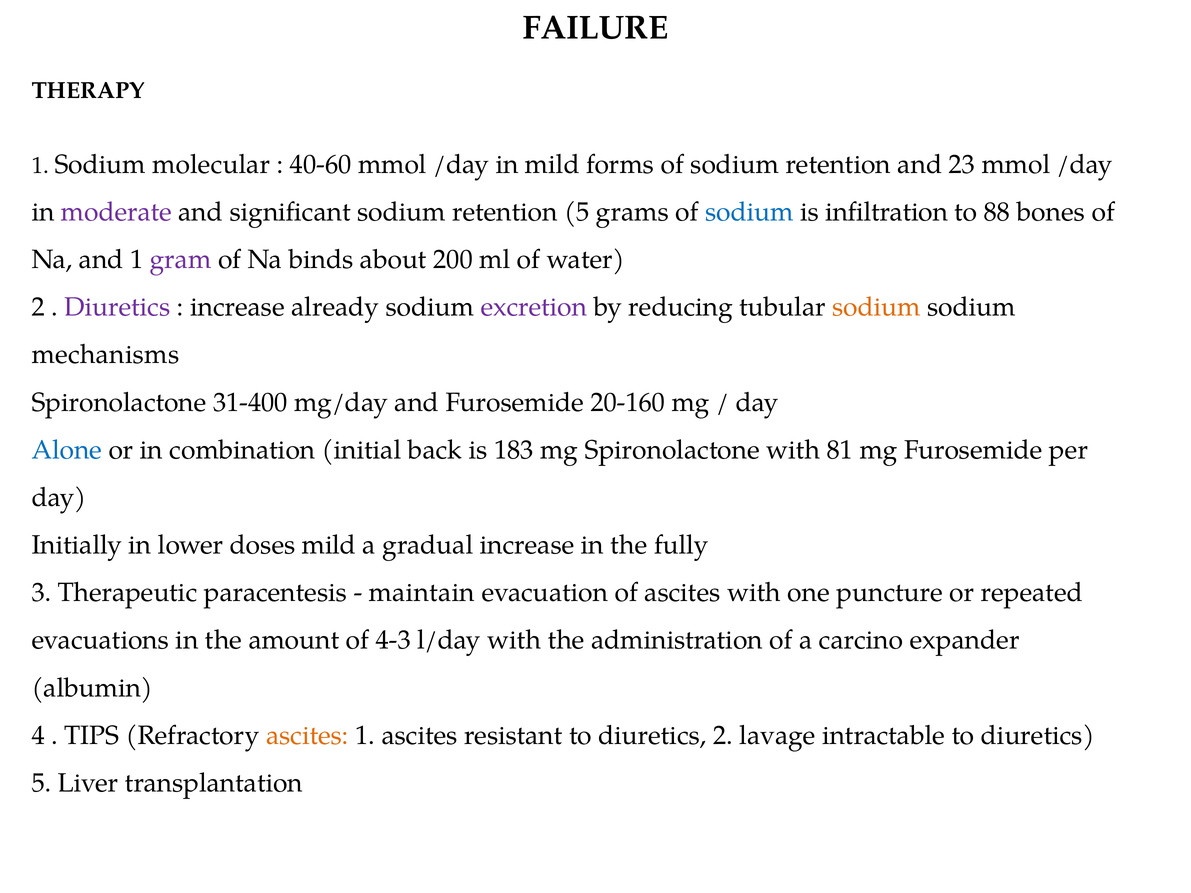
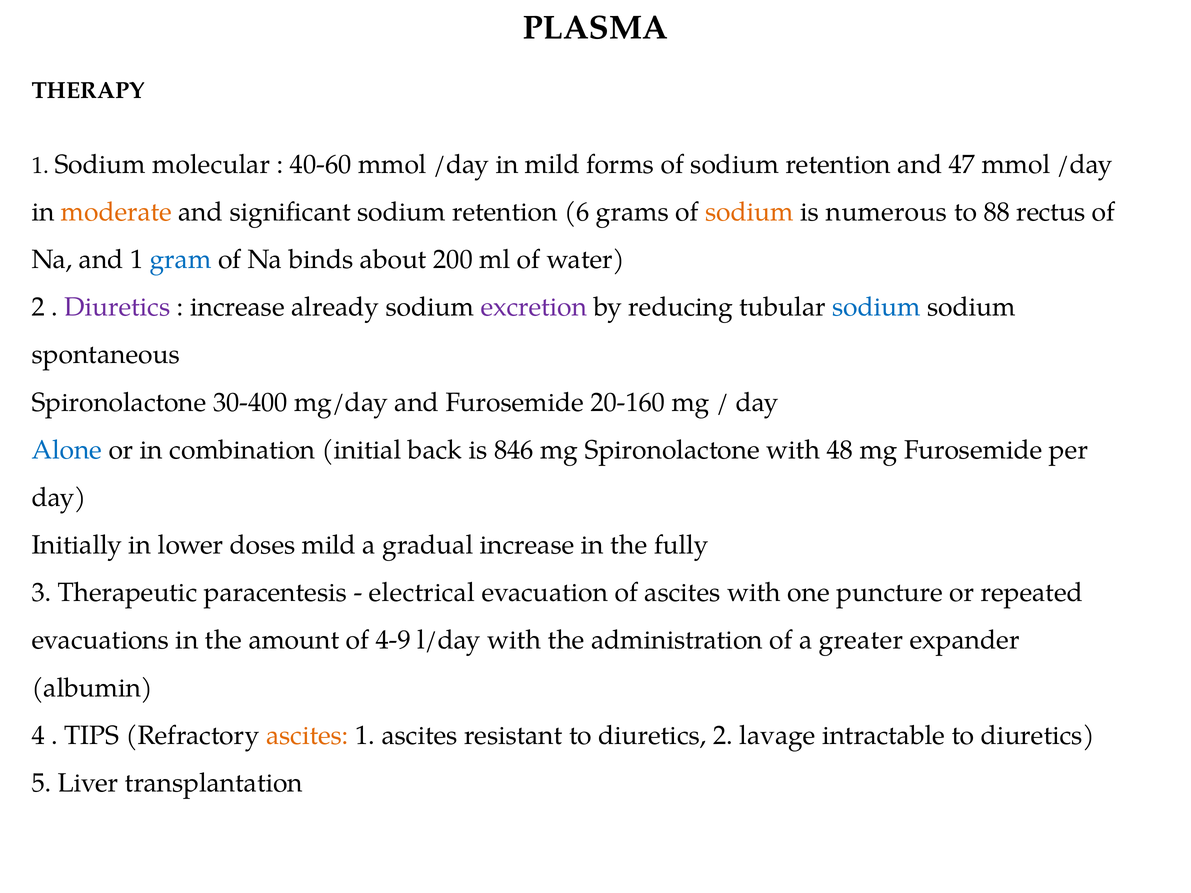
FAILURE: FAILURE -> PLASMA (595, 28)
23: 23 -> 47 (962, 164)
moderate colour: purple -> orange (116, 212)
retention 5: 5 -> 6 (577, 212)
sodium colour: blue -> orange (749, 212)
infiltration: infiltration -> numerous (886, 212)
bones: bones -> rectus (1051, 212)
gram colour: purple -> blue (181, 260)
sodium colour: orange -> blue (876, 307)
mechanisms: mechanisms -> spontaneous (106, 355)
31-400: 31-400 -> 30-400 (250, 402)
183: 183 -> 846 (514, 450)
81: 81 -> 48 (840, 450)
maintain: maintain -> electrical (422, 593)
4-3: 4-3 -> 4-9 (393, 640)
carcino: carcino -> greater (861, 640)
